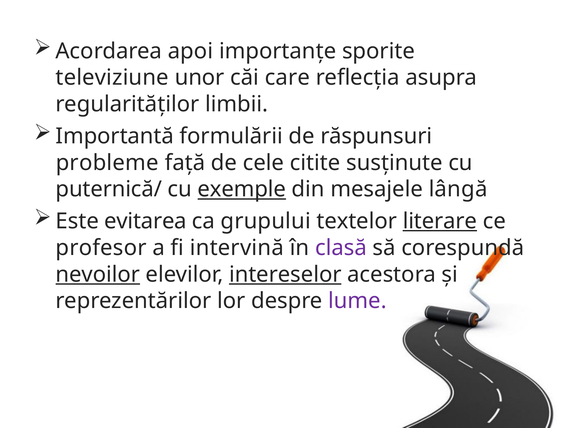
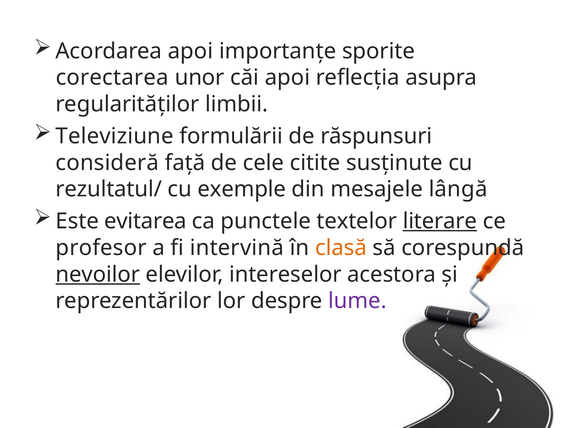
televiziune: televiziune -> corectarea (112, 78)
căi care: care -> apoi (287, 78)
Importantă: Importantă -> Televiziune (115, 136)
probleme: probleme -> consideră (107, 162)
puternică/: puternică/ -> rezultatul/ (109, 189)
exemple underline: present -> none (242, 189)
grupului: grupului -> punctele (266, 221)
clasă colour: purple -> orange (341, 247)
intereselor underline: present -> none (285, 274)
